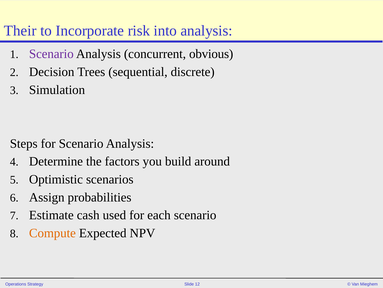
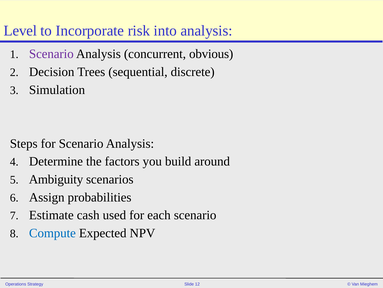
Their: Their -> Level (20, 31)
Optimistic: Optimistic -> Ambiguity (56, 179)
Compute colour: orange -> blue (52, 233)
